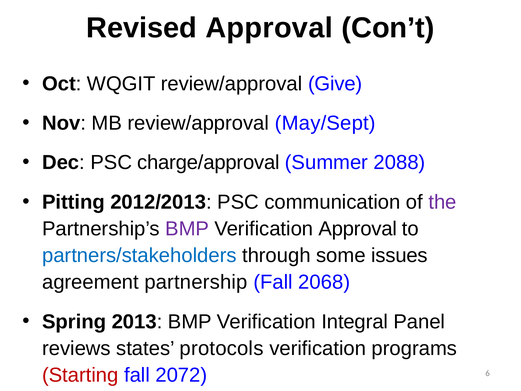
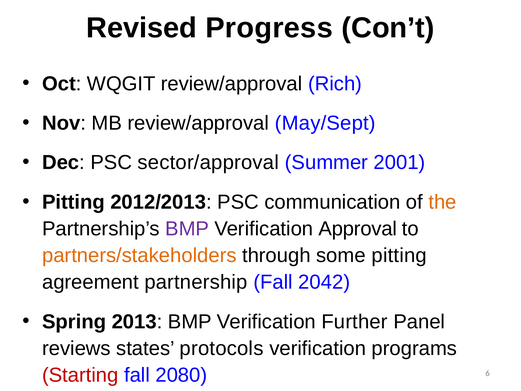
Revised Approval: Approval -> Progress (269, 28)
Give: Give -> Rich (335, 84)
charge/approval: charge/approval -> sector/approval (208, 163)
2088: 2088 -> 2001 (400, 163)
the colour: purple -> orange (443, 202)
partners/stakeholders colour: blue -> orange (139, 255)
some issues: issues -> pitting (399, 255)
2068: 2068 -> 2042 (324, 282)
Integral: Integral -> Further (355, 321)
2072: 2072 -> 2080 (181, 375)
